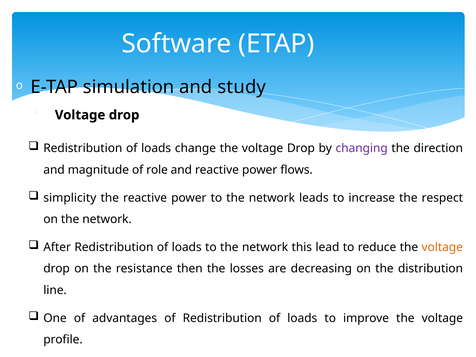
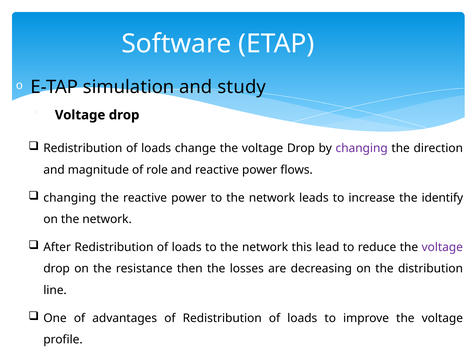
simplicity: simplicity -> changing (70, 198)
respect: respect -> identify (442, 198)
voltage colour: orange -> purple (442, 247)
